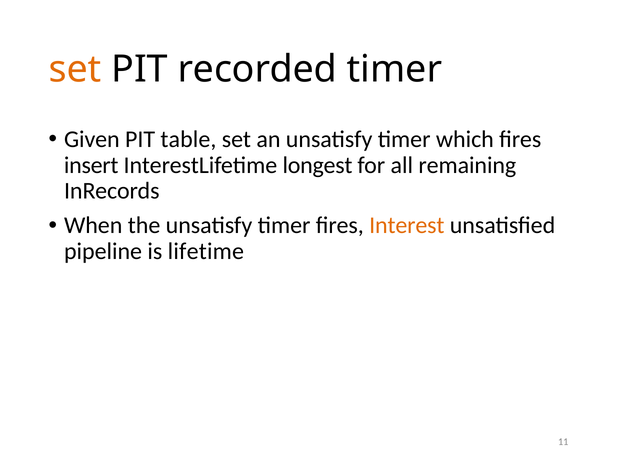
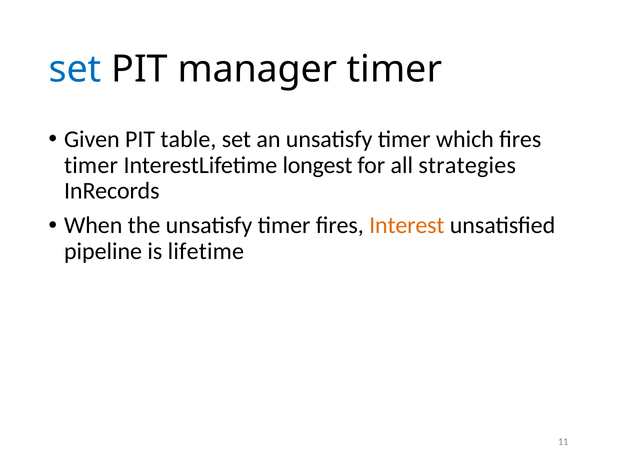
set colour: orange -> blue (75, 69)
recorded: recorded -> manager (257, 69)
insert: insert -> timer (91, 165)
remaining: remaining -> strategies (467, 165)
